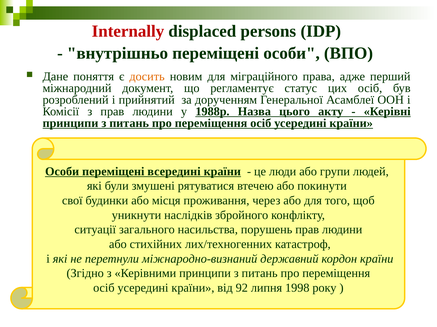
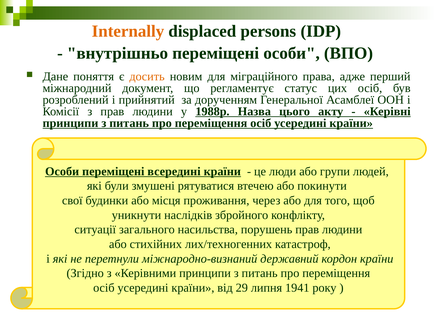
Internally colour: red -> orange (128, 31)
92: 92 -> 29 (242, 288)
1998: 1998 -> 1941 (297, 288)
